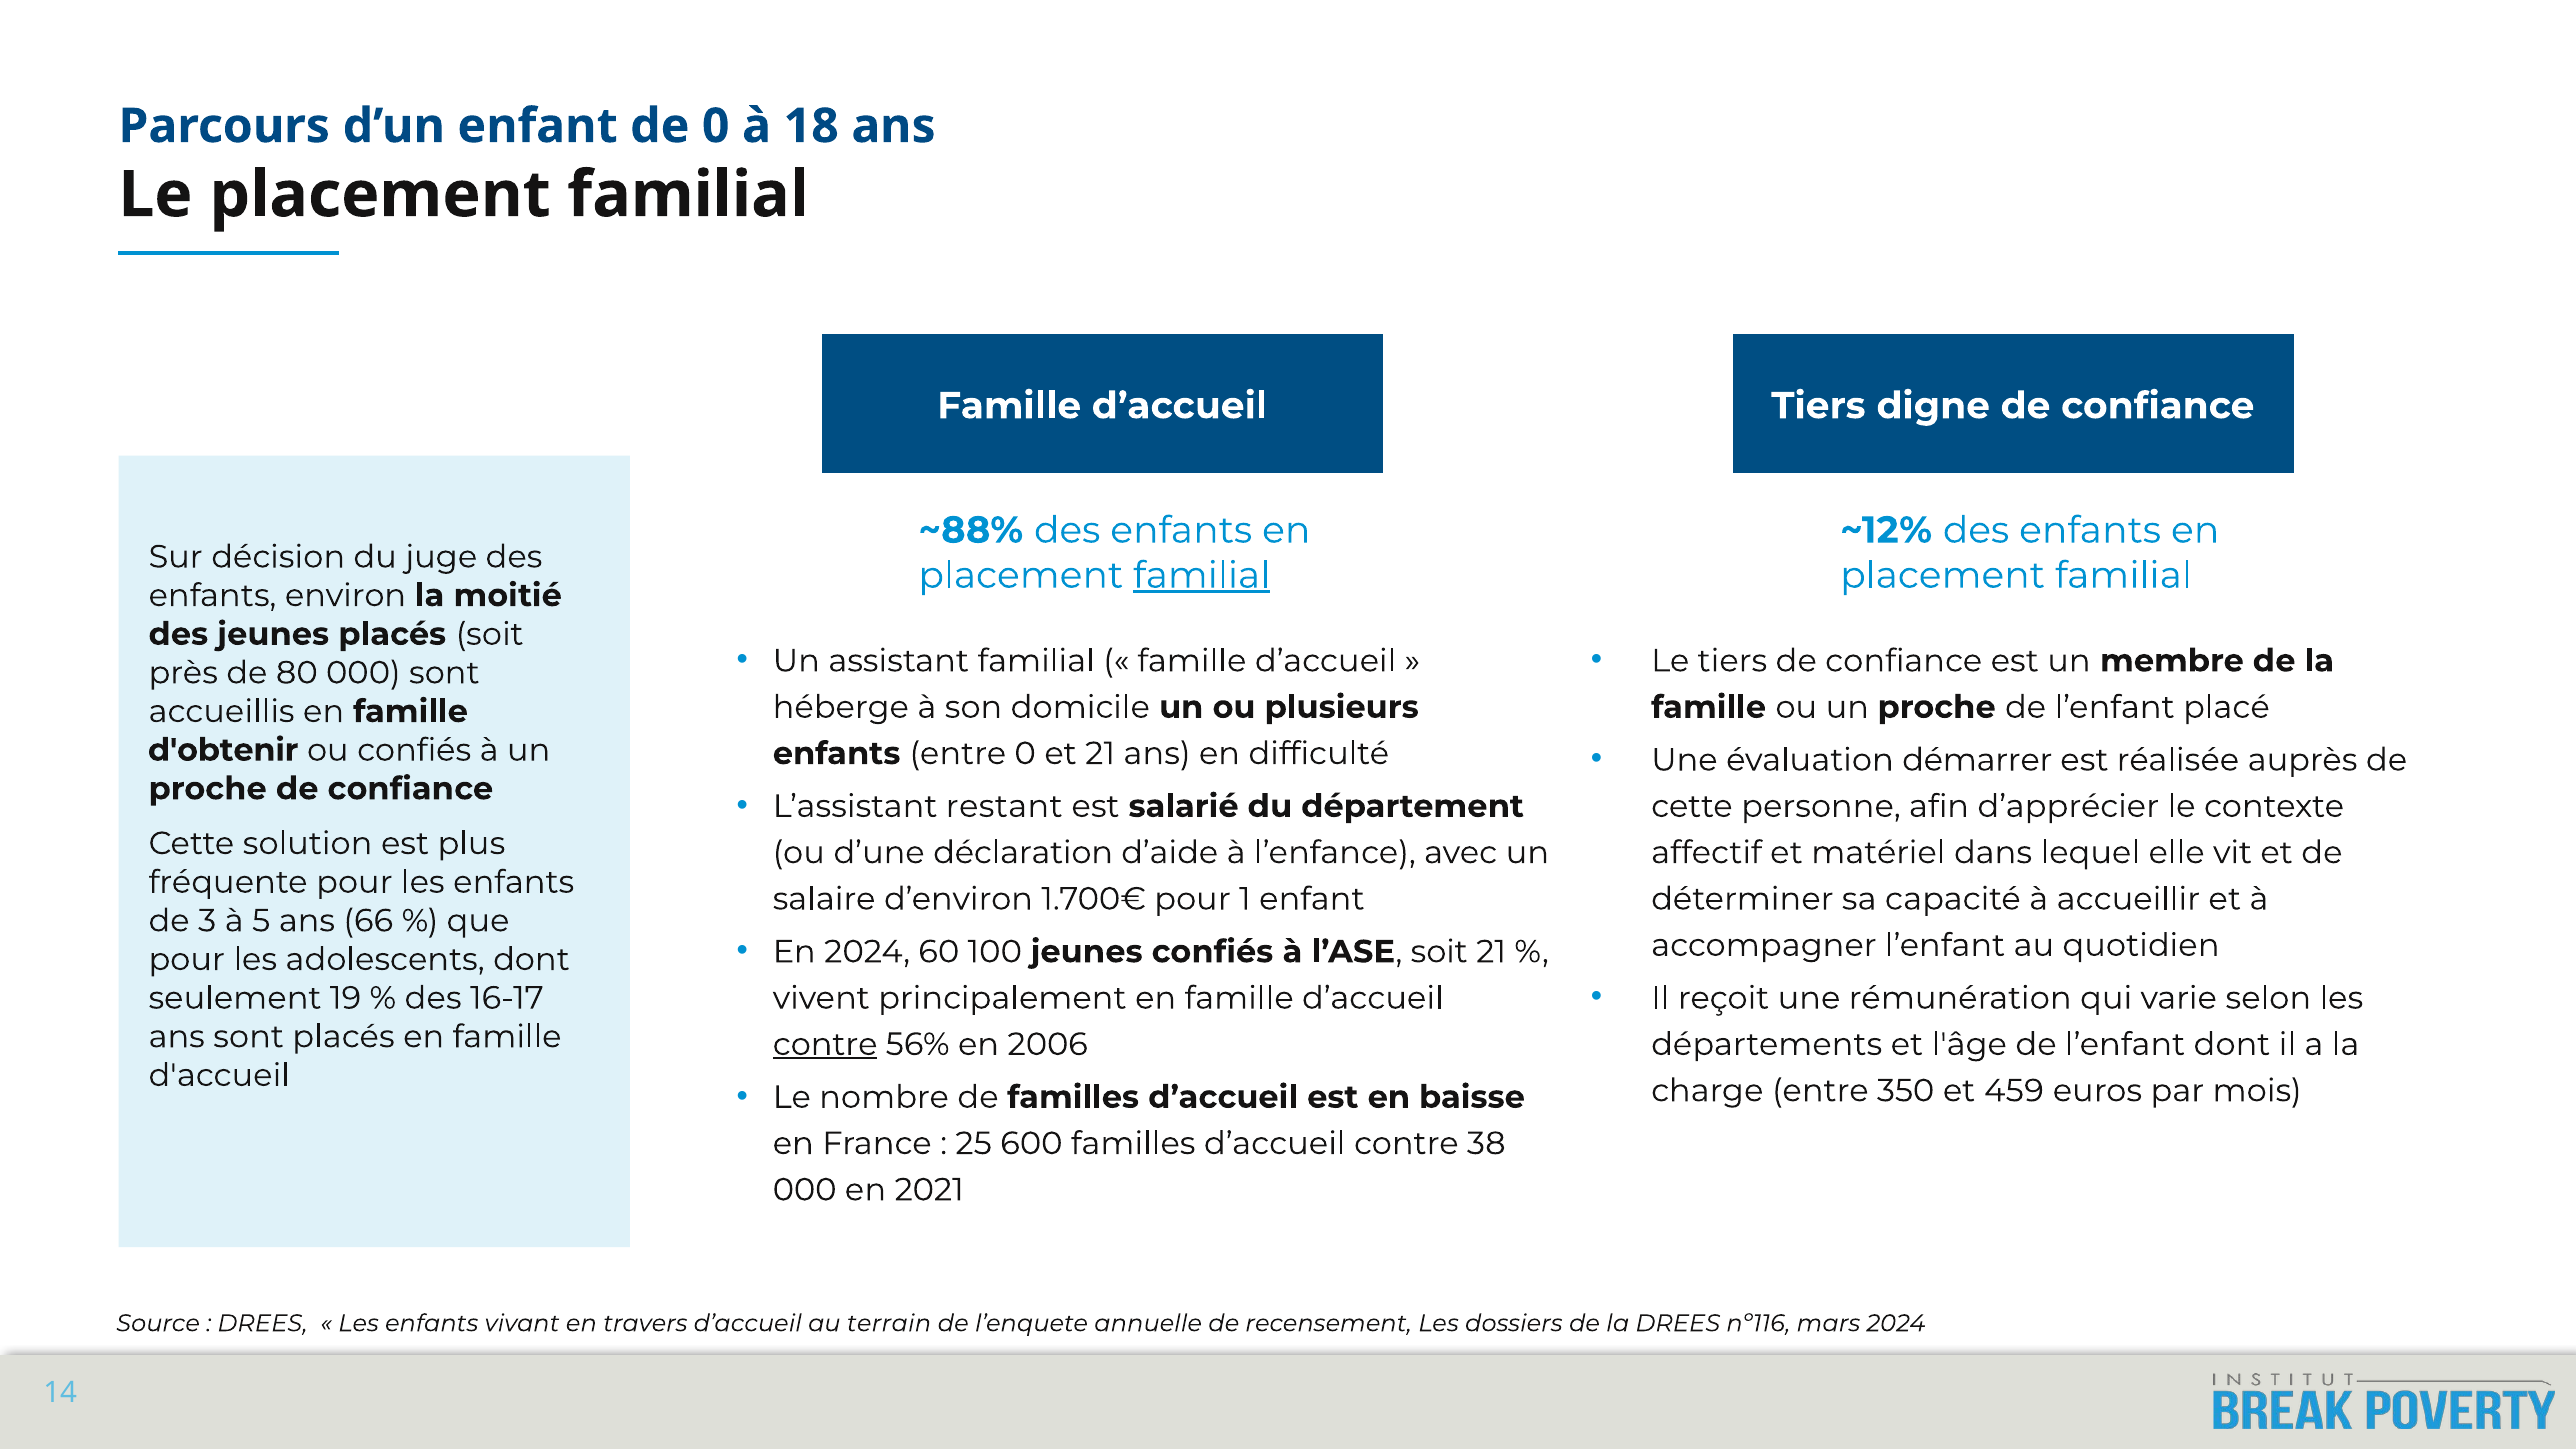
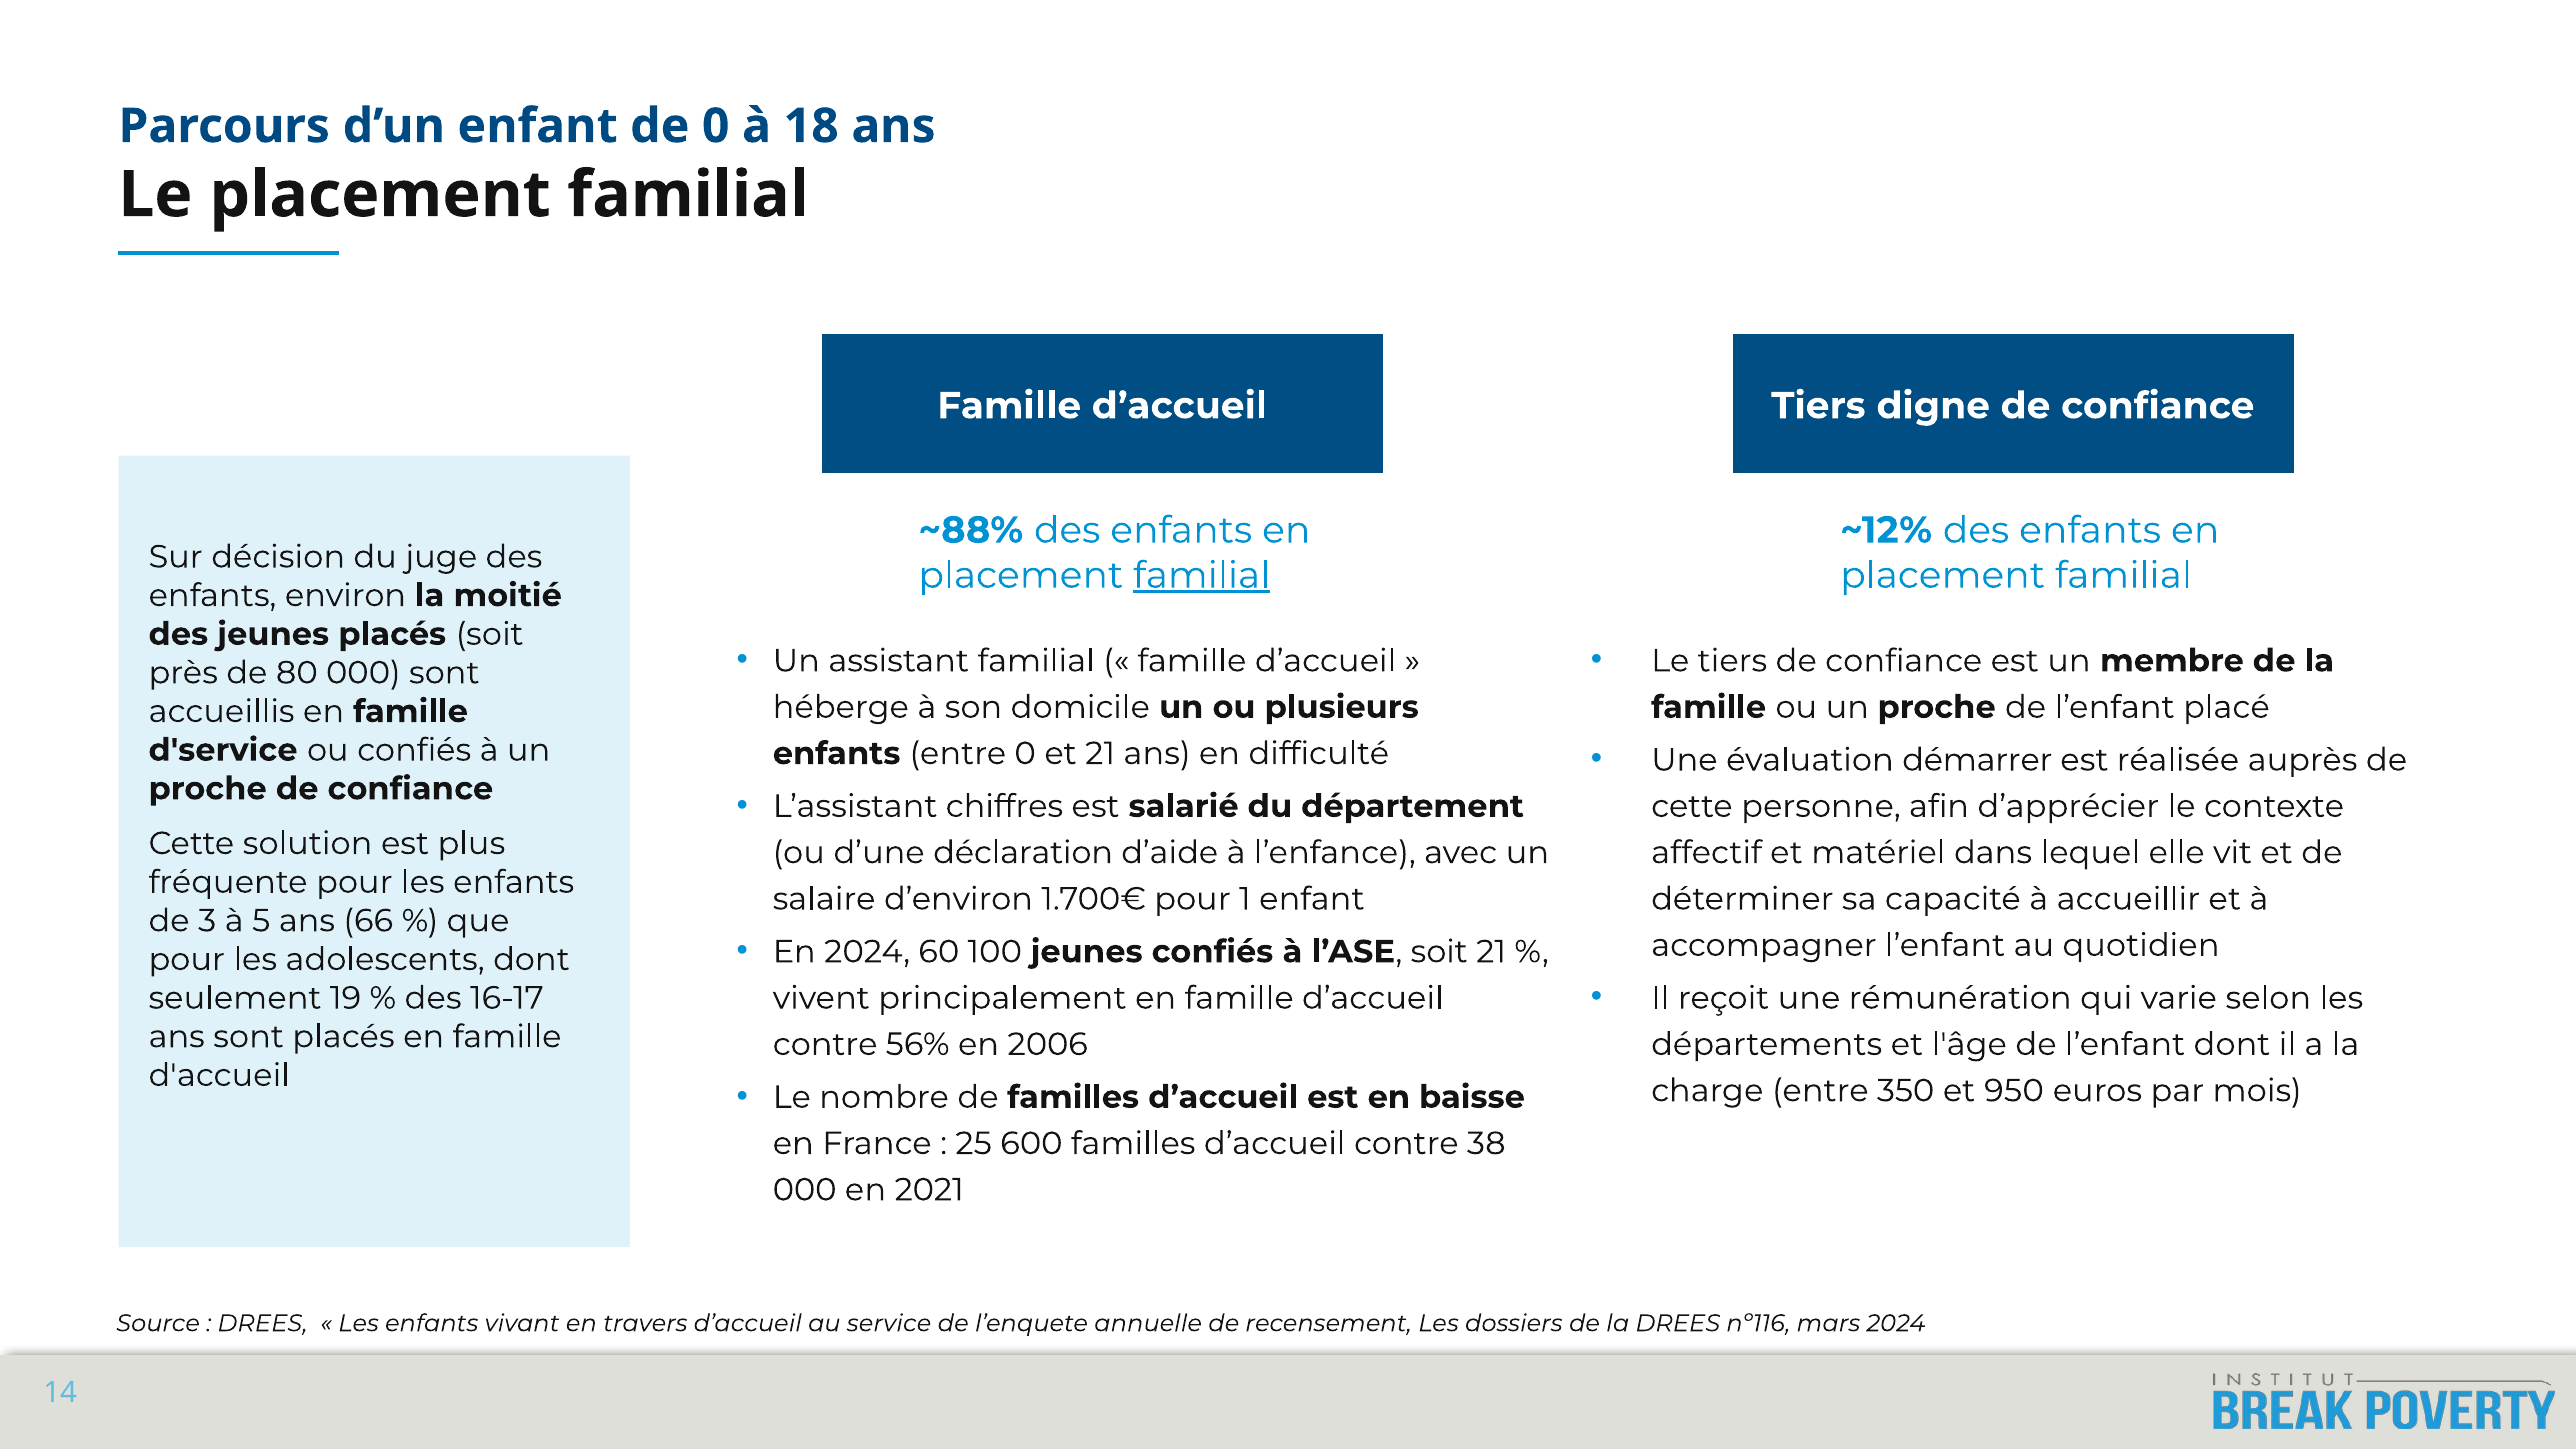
d'obtenir: d'obtenir -> d'service (223, 750)
restant: restant -> chiffres (1004, 806)
contre underline: present -> none (825, 1044)
459: 459 -> 950 (2014, 1091)
terrain: terrain -> service (889, 1323)
